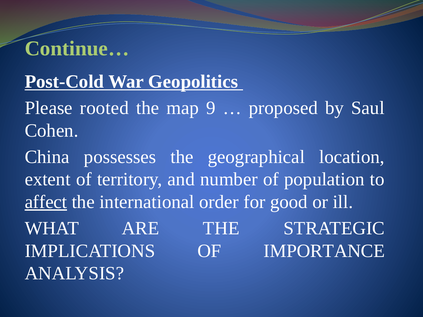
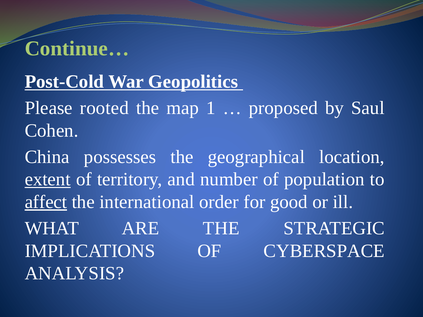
9: 9 -> 1 (211, 108)
extent underline: none -> present (48, 180)
IMPORTANCE: IMPORTANCE -> CYBERSPACE (324, 251)
